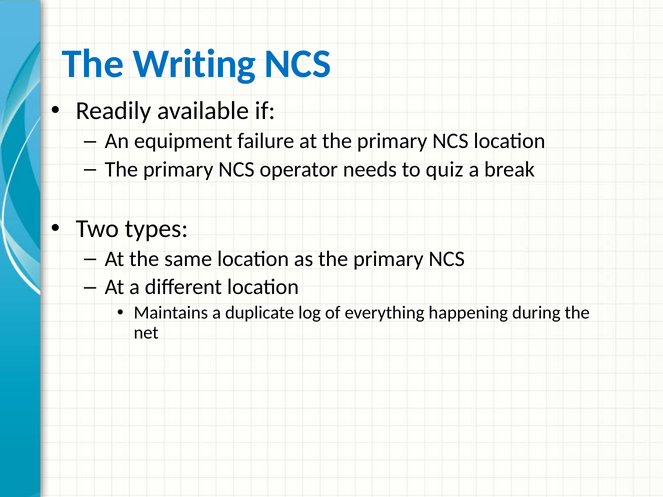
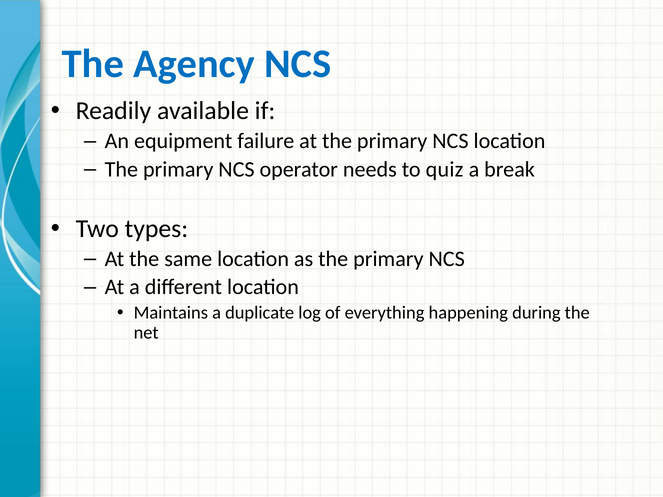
Writing: Writing -> Agency (194, 64)
